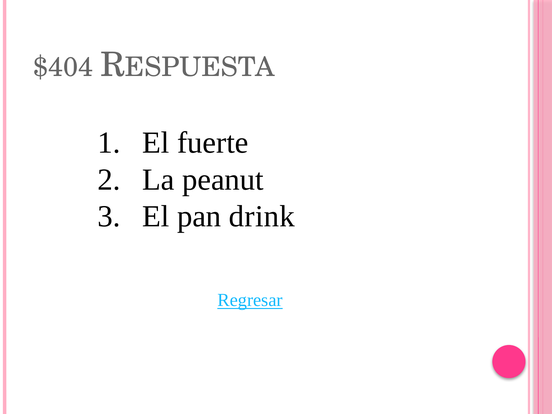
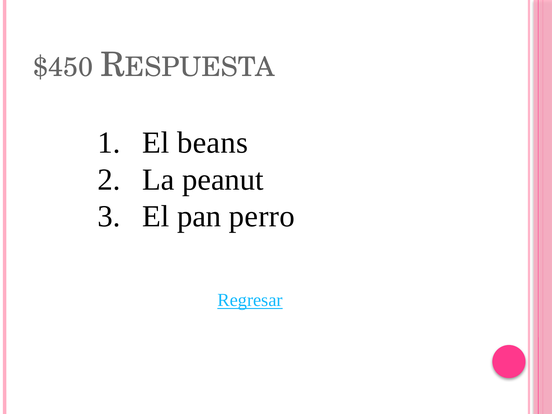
$404: $404 -> $450 (63, 67)
fuerte: fuerte -> beans (213, 143)
drink: drink -> perro (262, 216)
